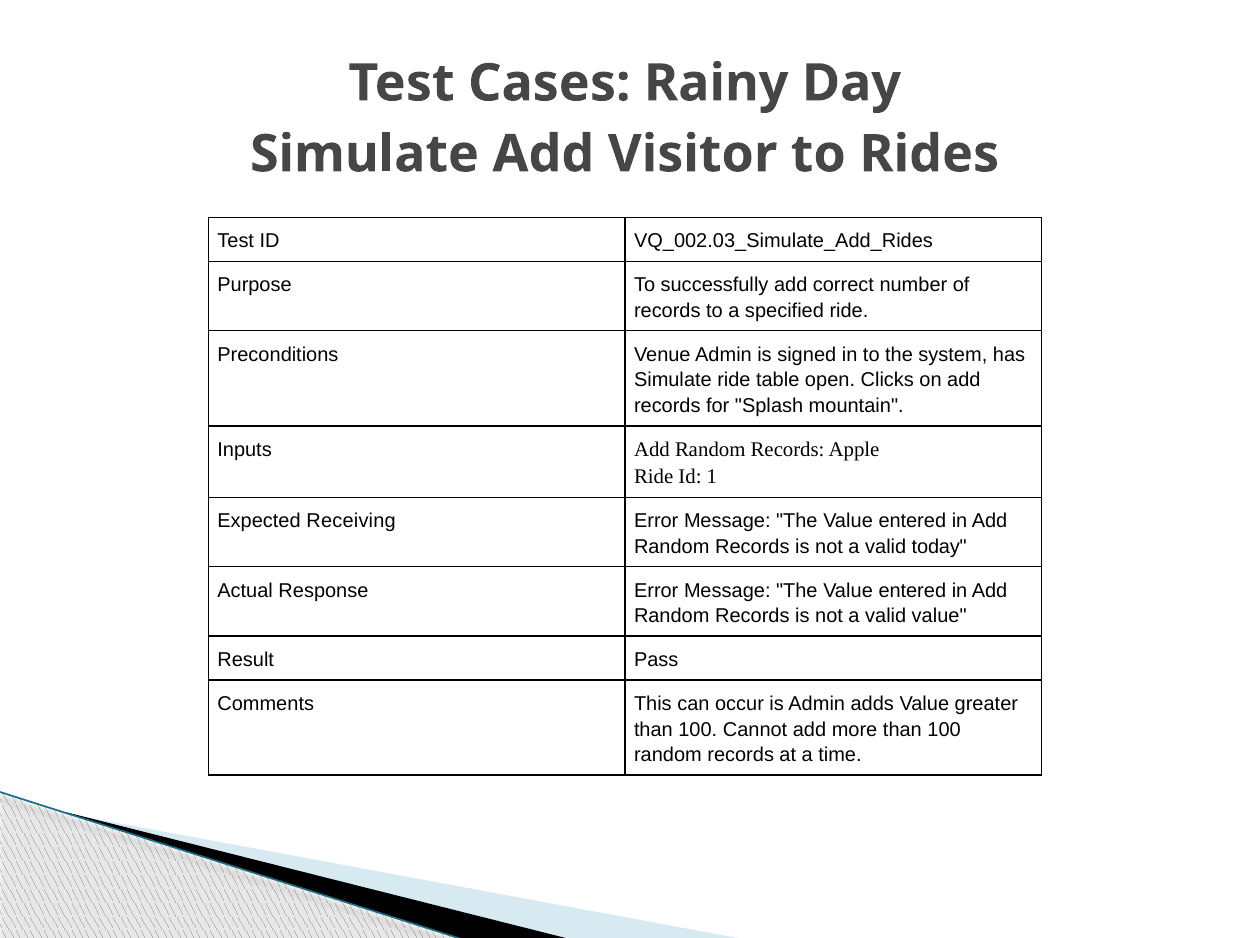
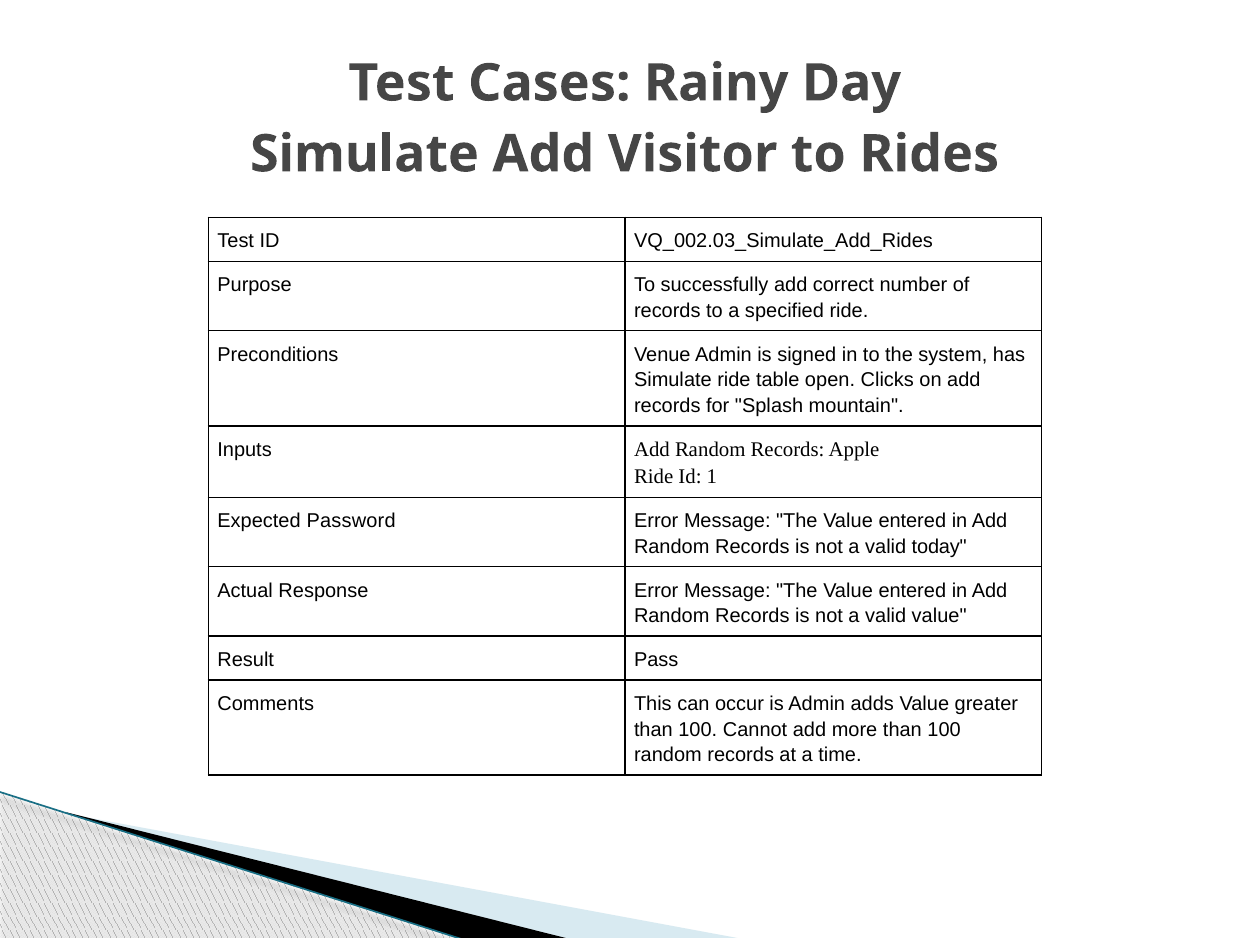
Receiving: Receiving -> Password (351, 521)
